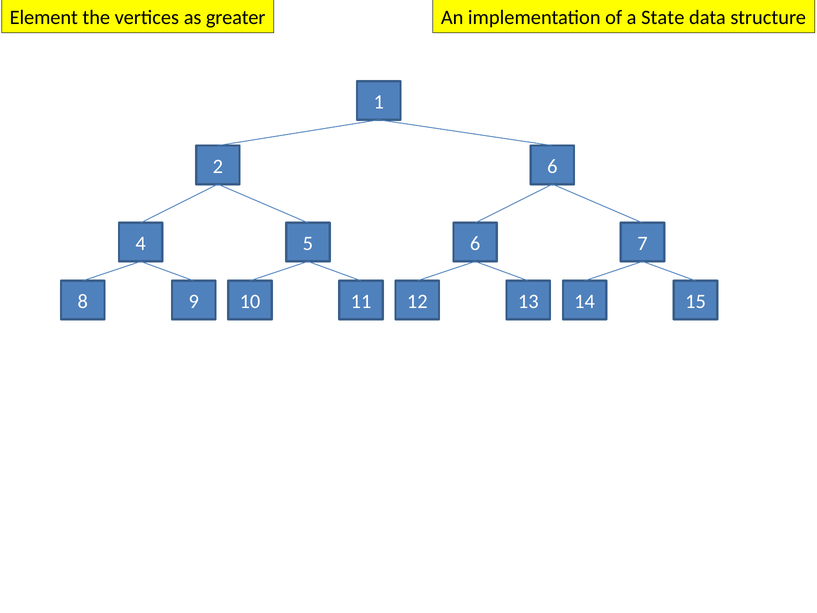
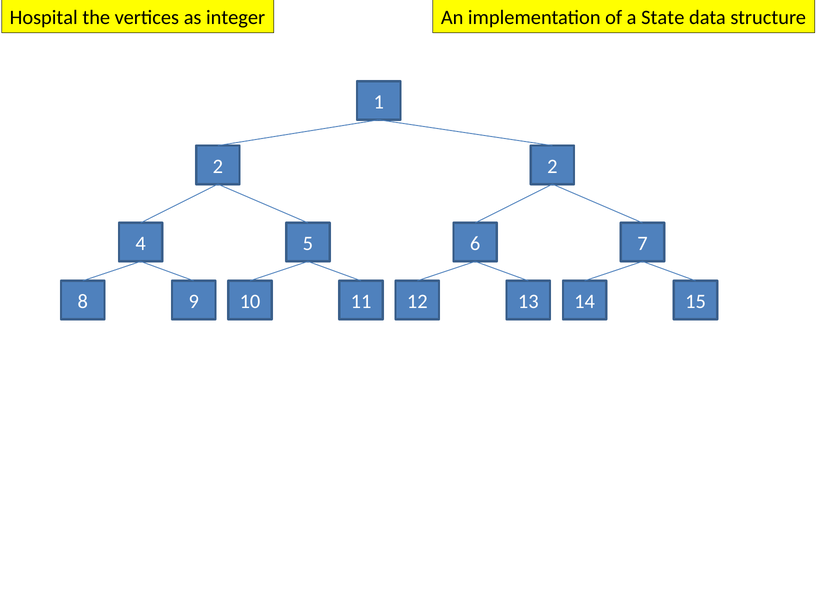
Element: Element -> Hospital (44, 18)
greater: greater -> integer (236, 18)
2 6: 6 -> 2 (552, 166)
